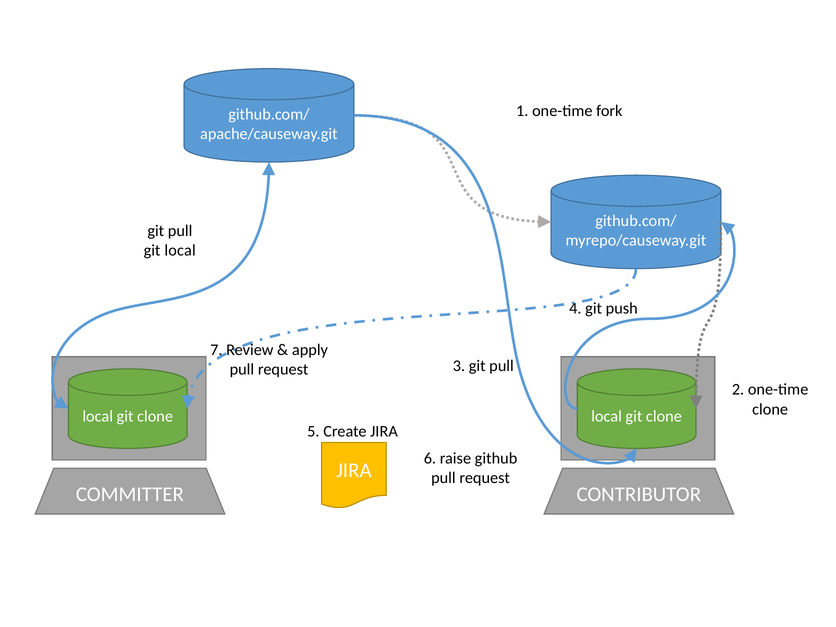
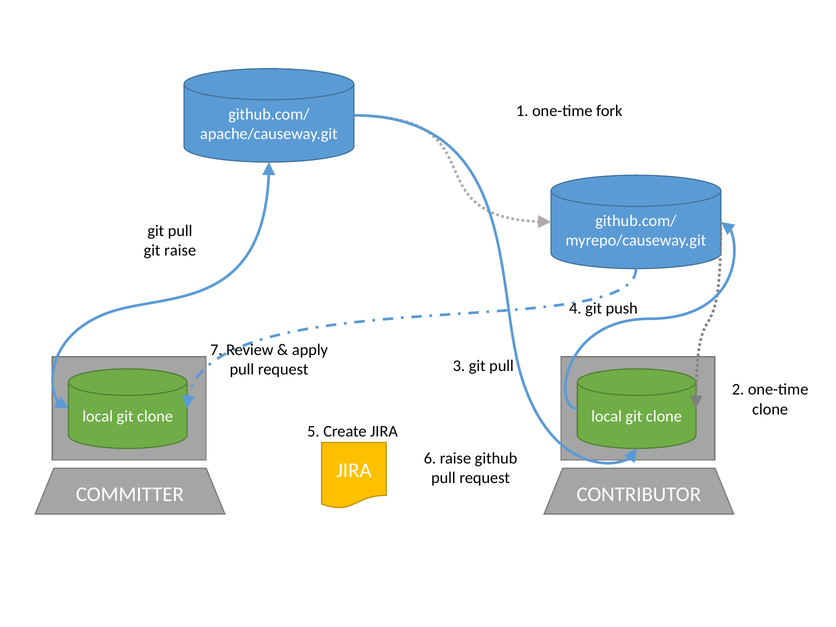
git local: local -> raise (180, 250)
